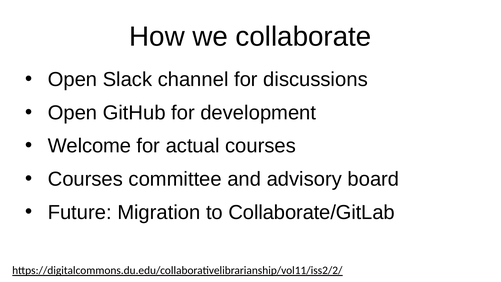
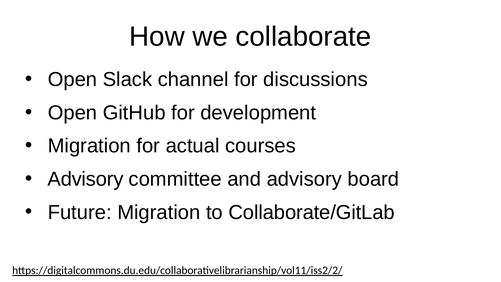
Welcome: Welcome -> Migration (89, 146)
Courses: Courses -> Advisory (85, 179)
